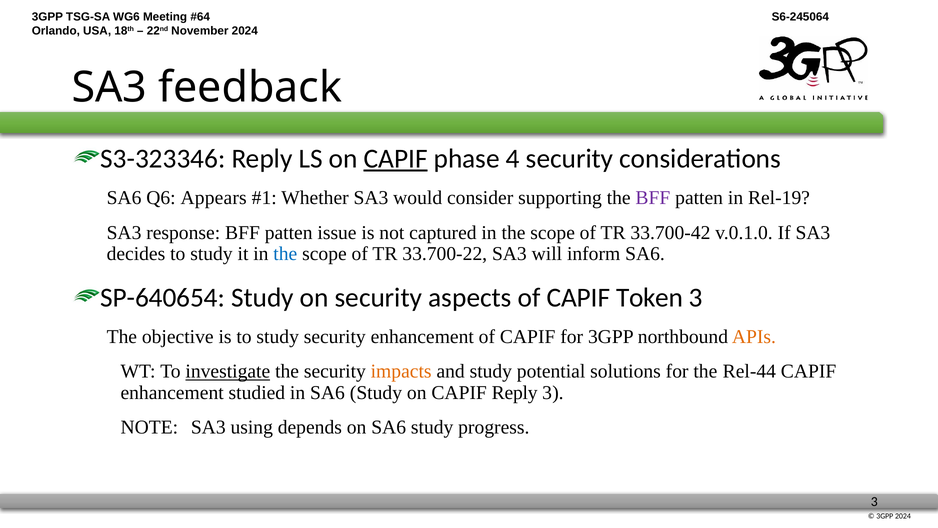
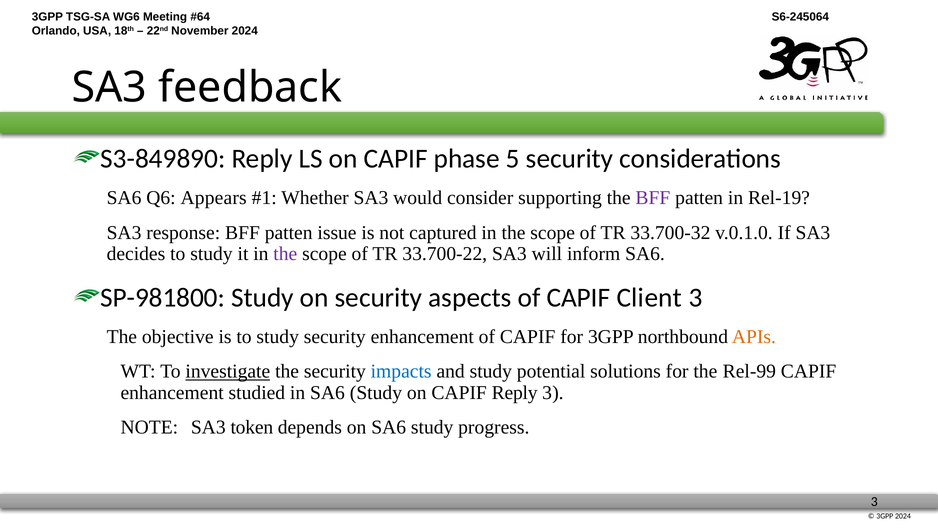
S3-323346: S3-323346 -> S3-849890 (163, 159)
CAPIF underline: present -> none (396, 159)
4: 4 -> 5 (513, 159)
33.700-42: 33.700-42 -> 33.700-32 (670, 232)
the colour: blue -> purple (285, 254)
SP-640654: SP-640654 -> SP-981800 (163, 297)
Token: Token -> Client (649, 297)
impacts colour: orange -> blue (401, 371)
Rel-44: Rel-44 -> Rel-99 (749, 371)
using: using -> token (252, 427)
